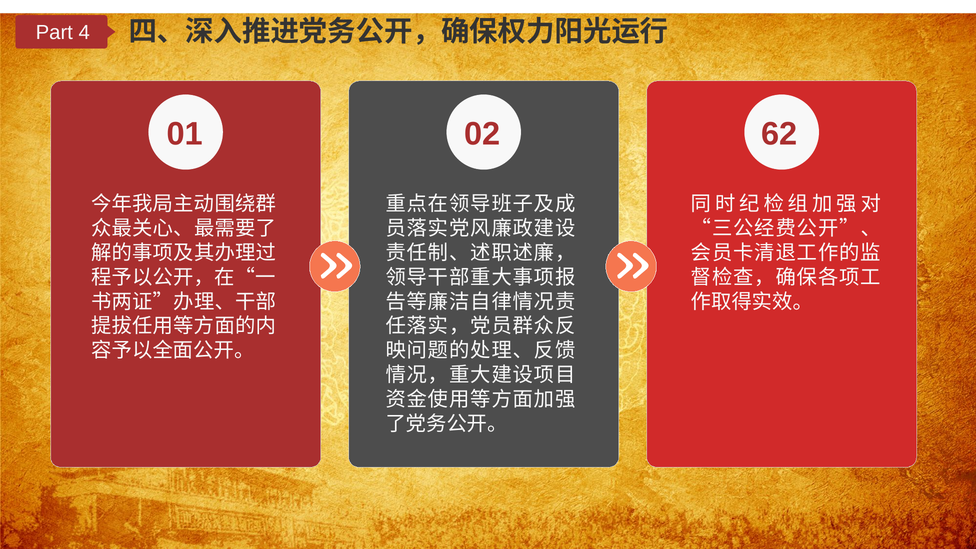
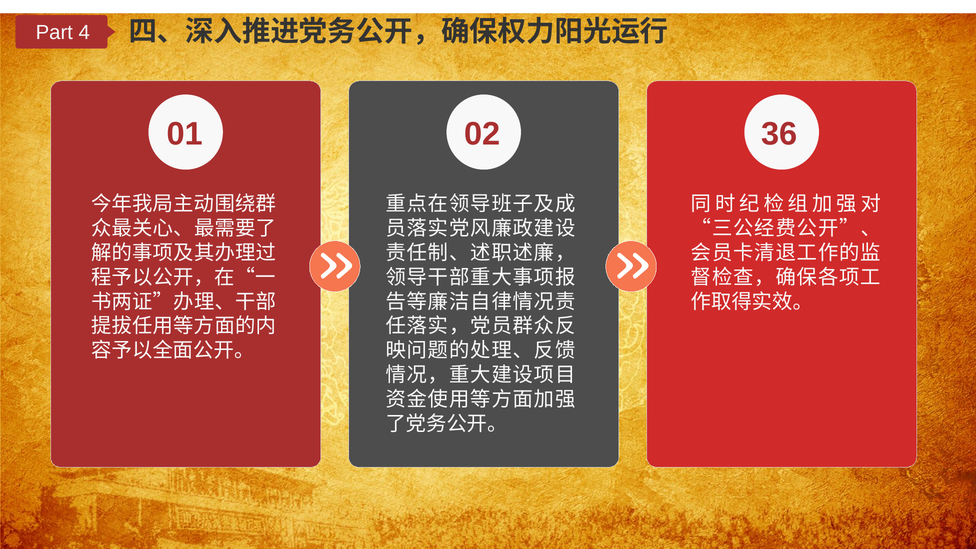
62: 62 -> 36 (779, 134)
